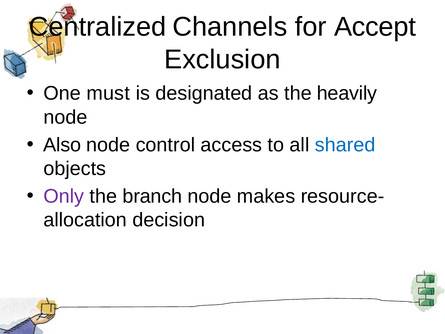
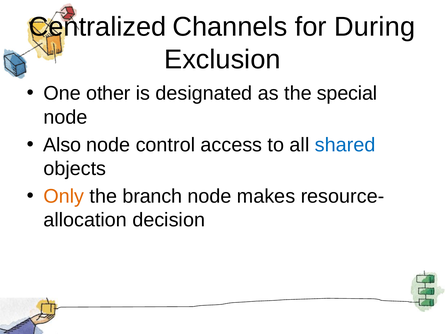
Accept: Accept -> During (375, 27)
must: must -> other (108, 93)
heavily: heavily -> special (347, 93)
Only colour: purple -> orange (64, 196)
